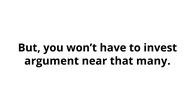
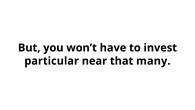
argument: argument -> particular (52, 61)
